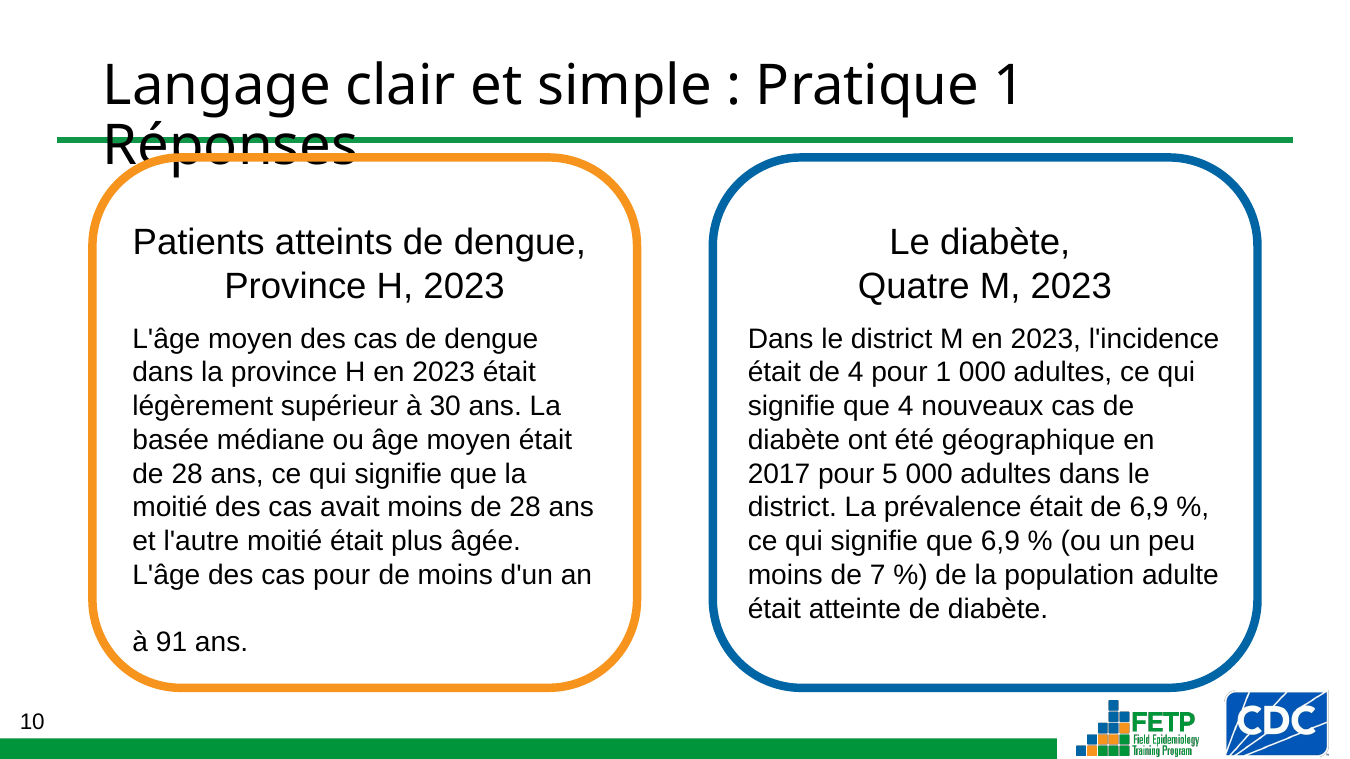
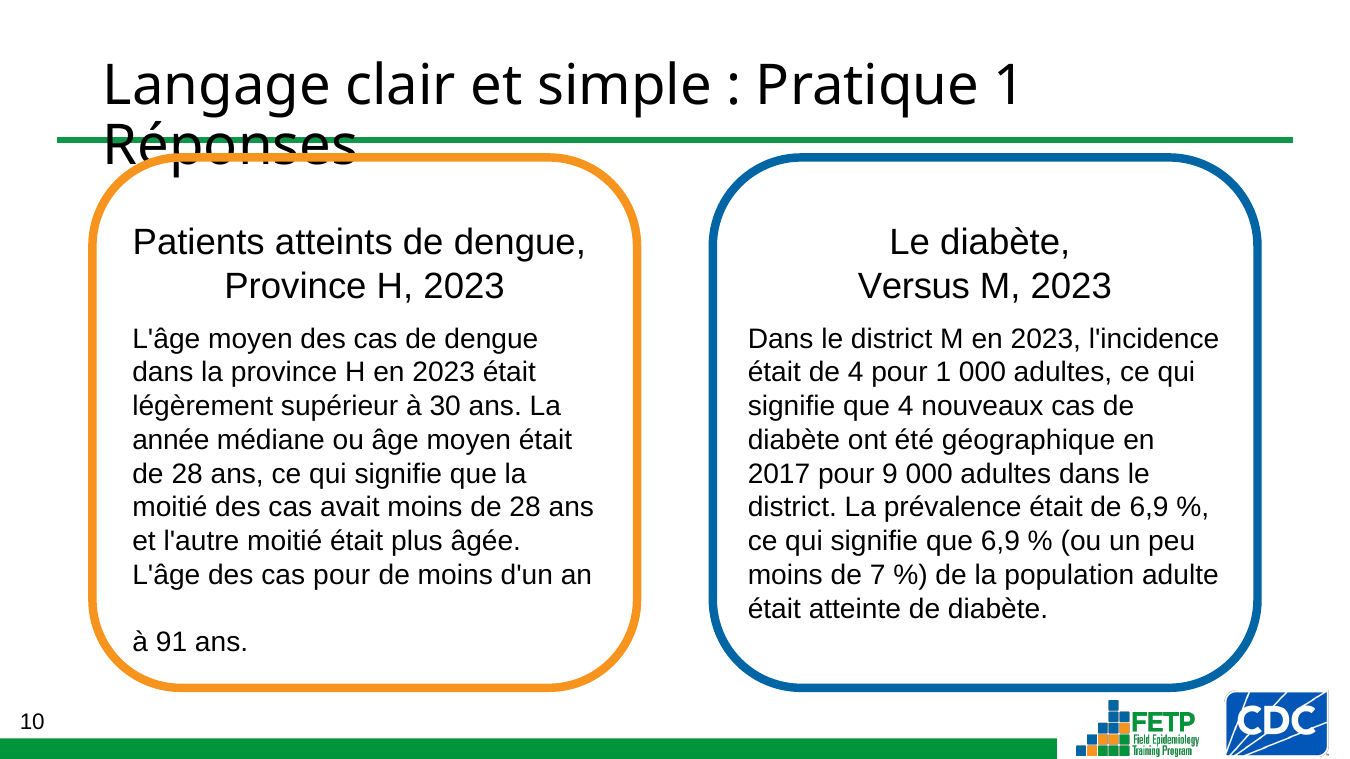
Quatre: Quatre -> Versus (914, 287)
basée: basée -> année (171, 440)
5: 5 -> 9 (890, 474)
